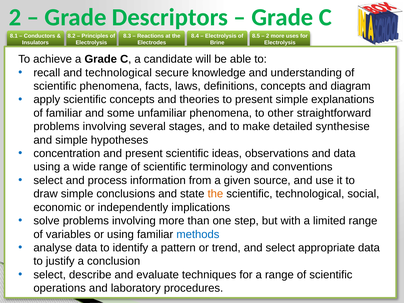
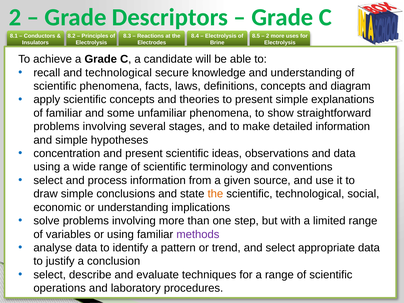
other: other -> show (281, 113)
detailed synthesise: synthesise -> information (343, 127)
or independently: independently -> understanding (133, 207)
methods colour: blue -> purple (198, 234)
